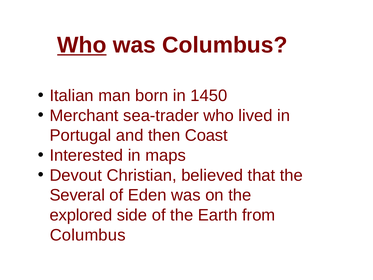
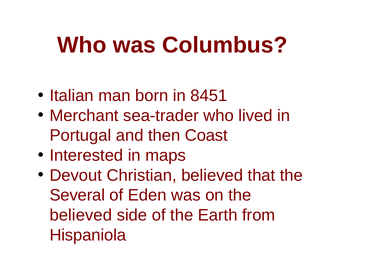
Who underline: present -> none (82, 45)
1450: 1450 -> 8451 (209, 96)
explored: explored -> believed (81, 215)
Columbus: Columbus -> Hispaniola (88, 235)
